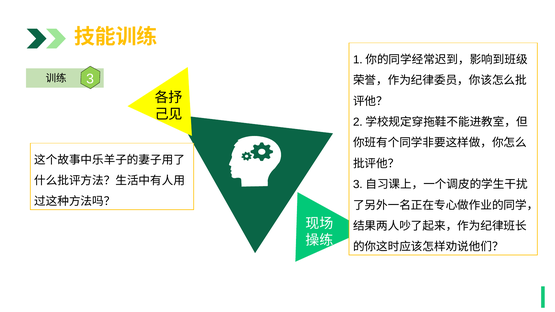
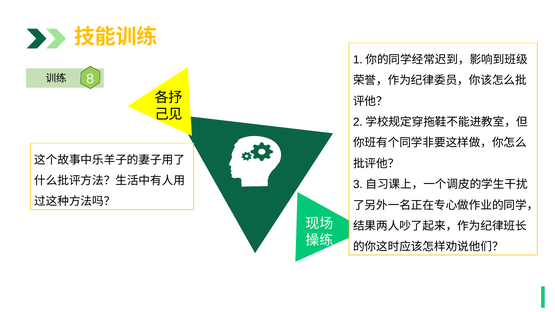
3: 3 -> 8 (90, 79)
